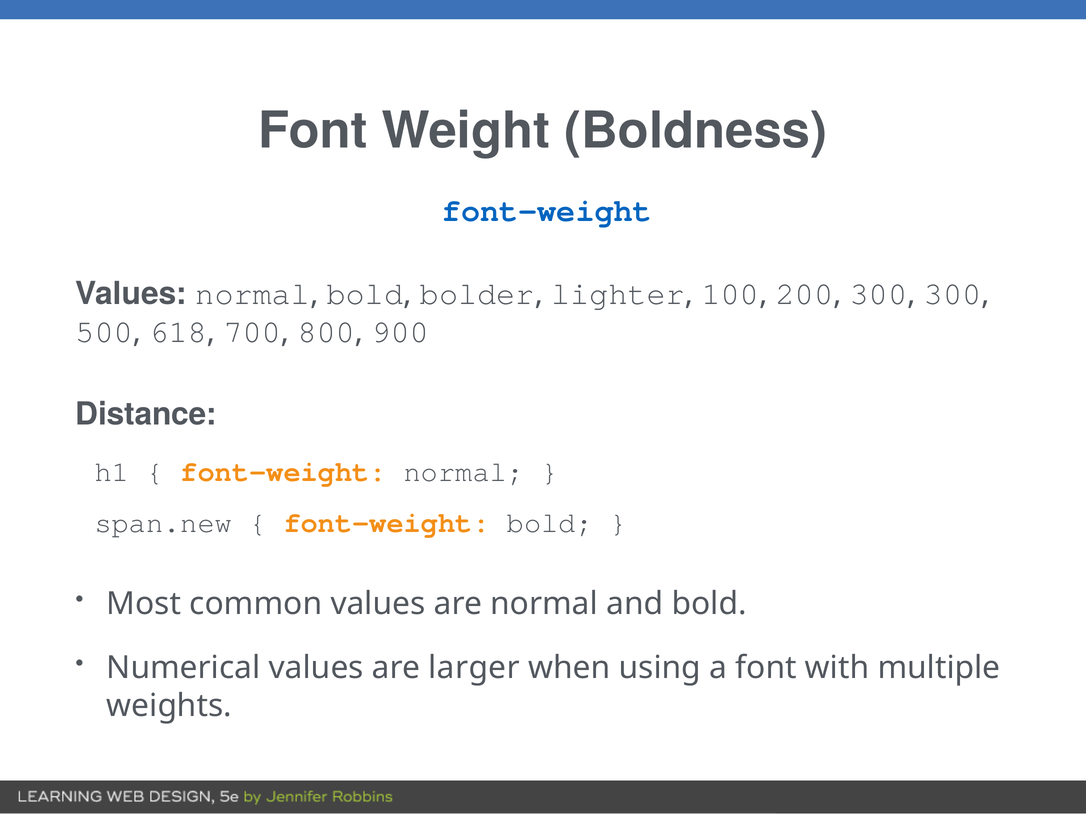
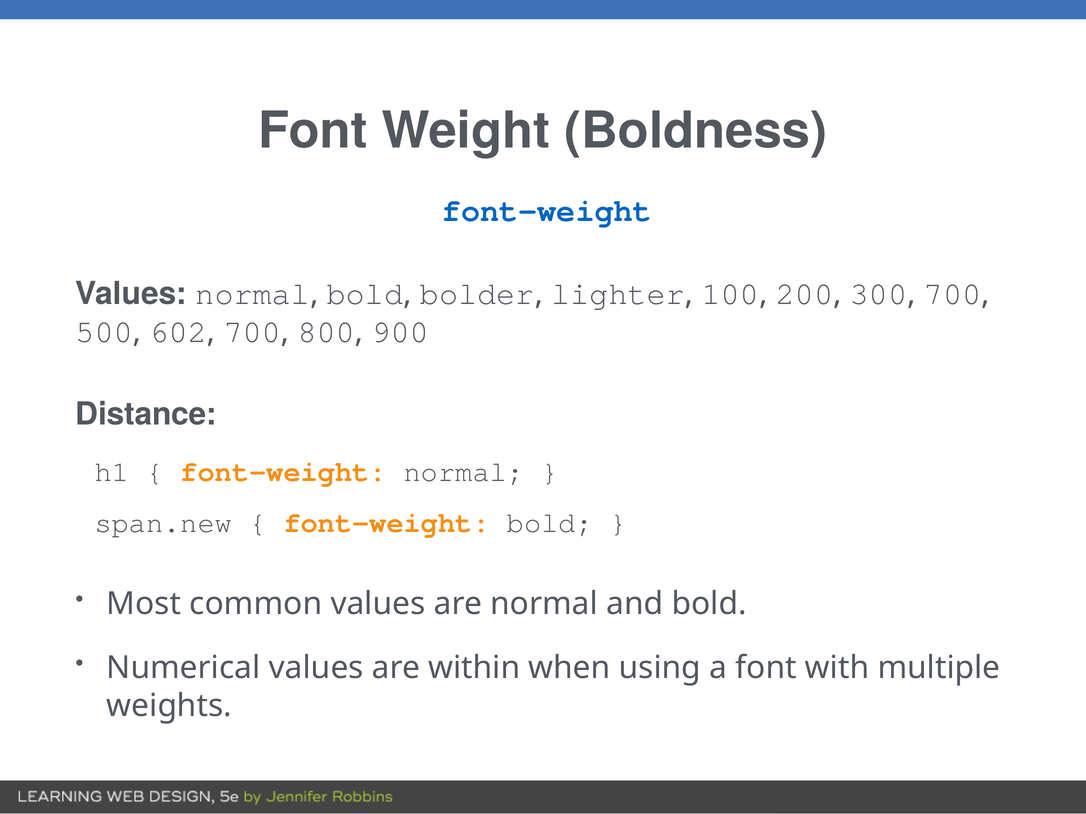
300: 300 -> 700 (953, 294)
618: 618 -> 602 (178, 332)
larger: larger -> within (474, 668)
